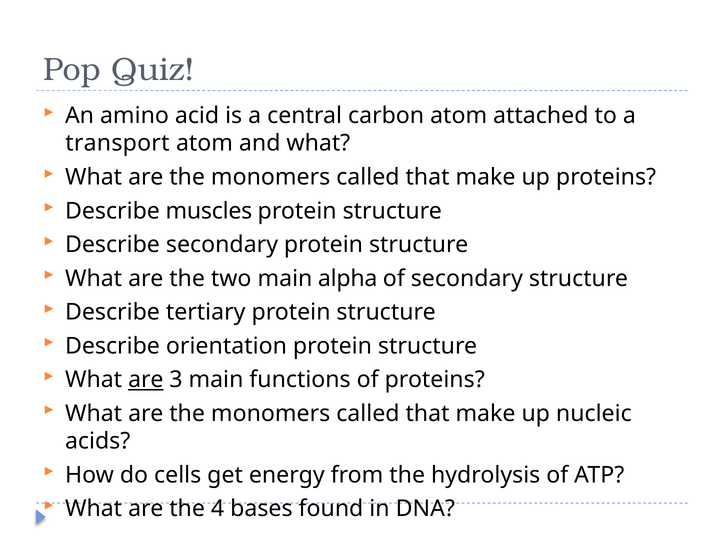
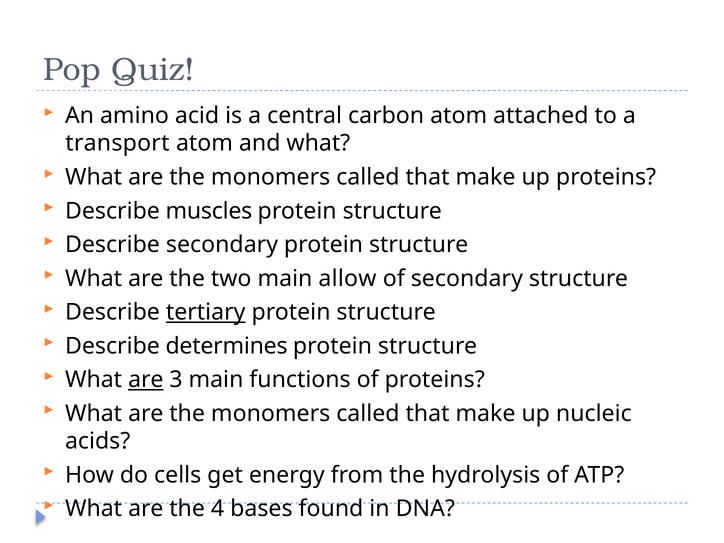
alpha: alpha -> allow (347, 278)
tertiary underline: none -> present (206, 312)
orientation: orientation -> determines (227, 346)
